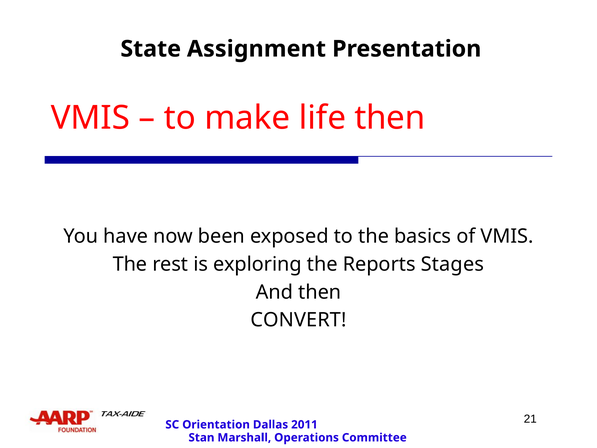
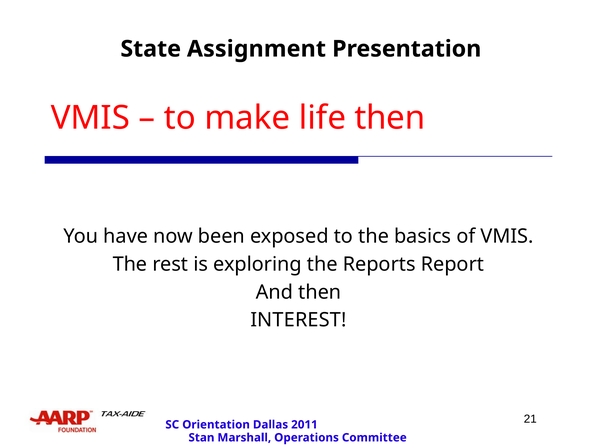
Stages: Stages -> Report (452, 264)
CONVERT: CONVERT -> INTEREST (298, 320)
